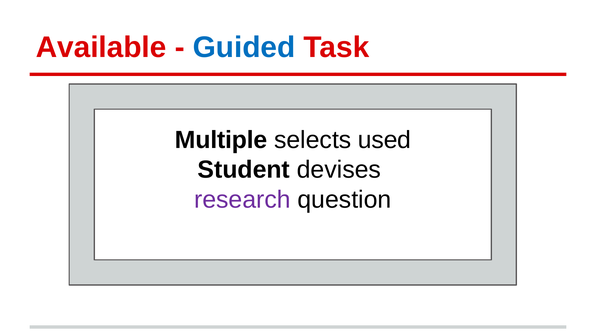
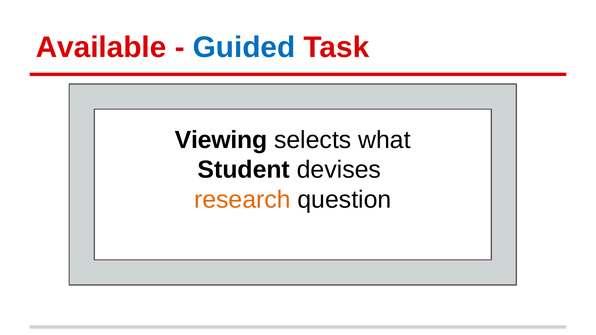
Multiple: Multiple -> Viewing (221, 140)
used: used -> what (384, 140)
research colour: purple -> orange (242, 200)
